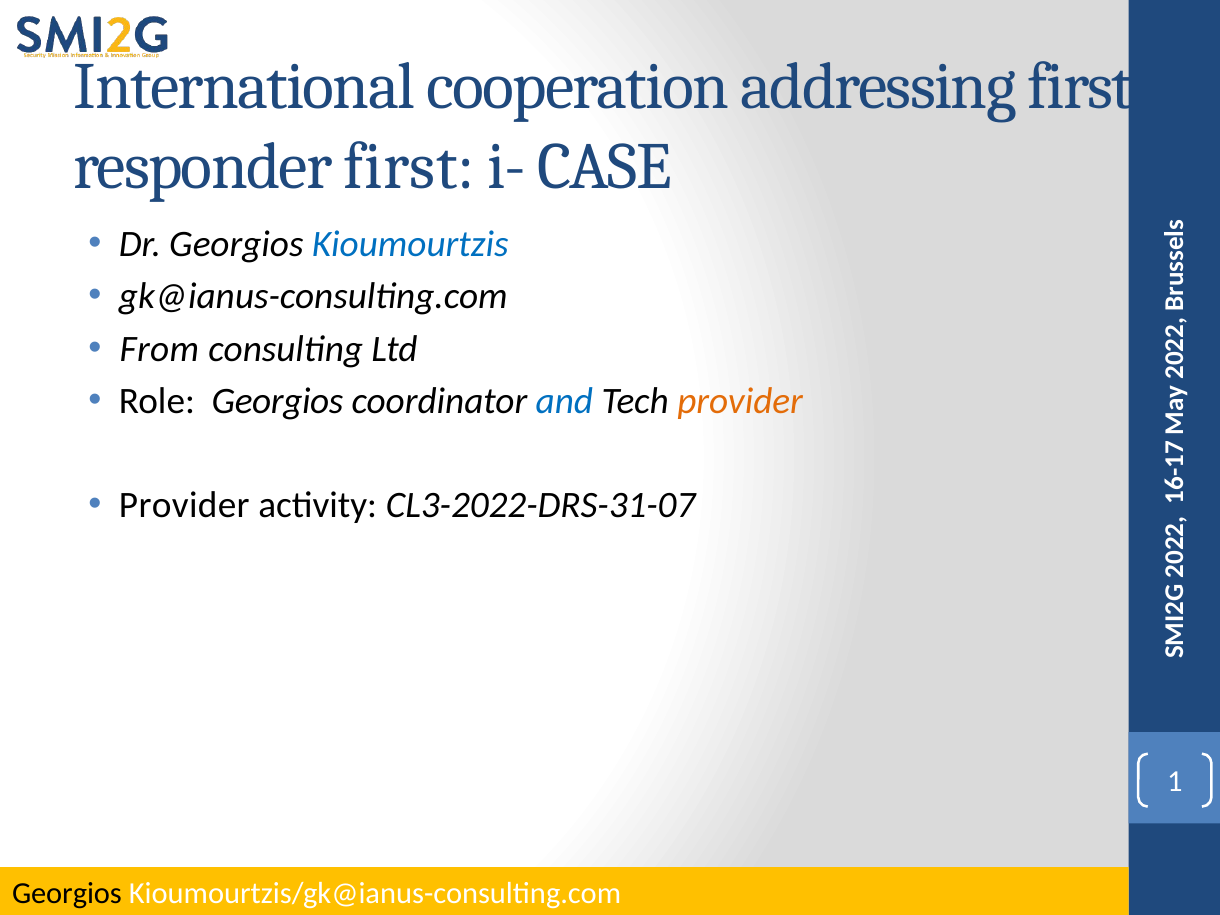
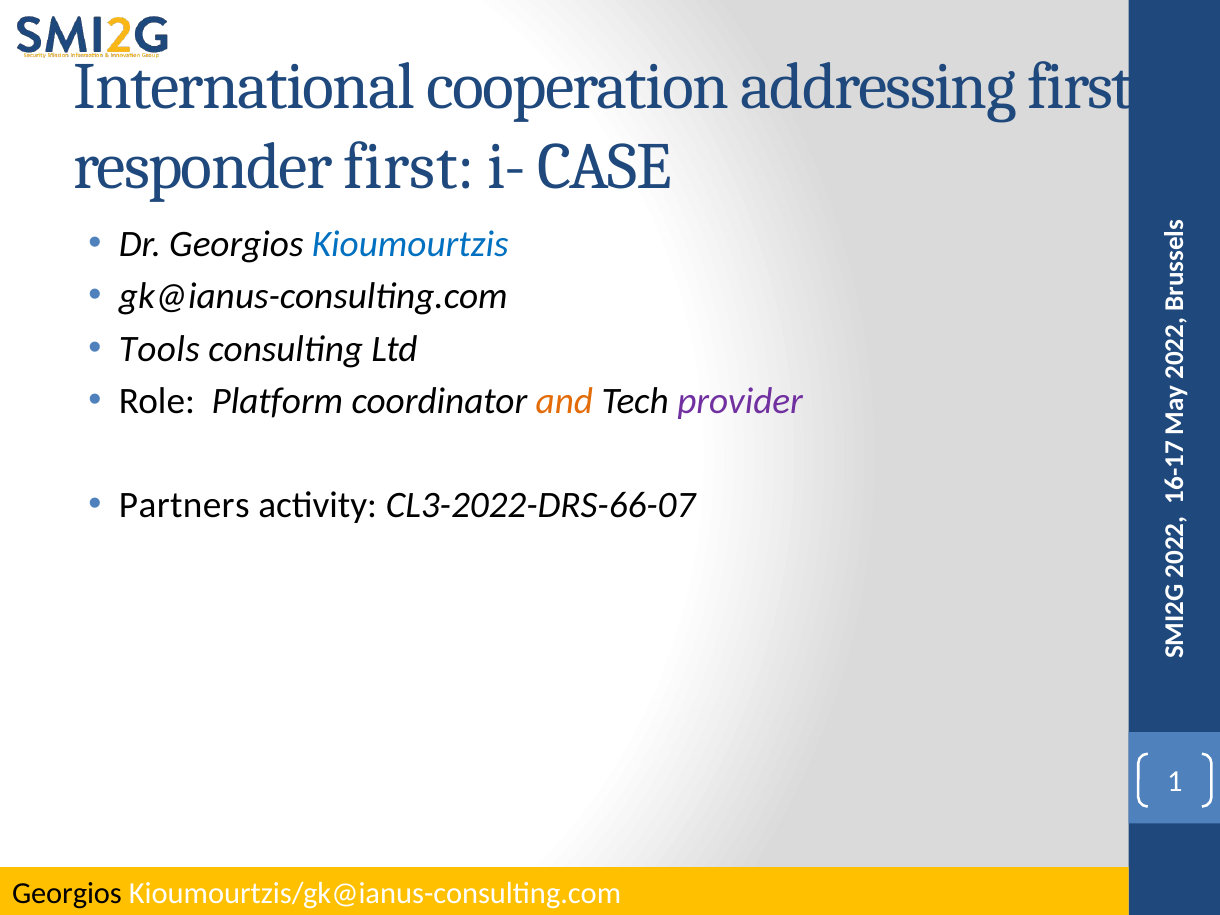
From: From -> Tools (159, 349)
Role Georgios: Georgios -> Platform (277, 401)
and colour: blue -> orange (564, 401)
provider colour: orange -> purple (740, 401)
Provider: Provider -> Partners (184, 505)
CL3-2022-DRS-31-07: CL3-2022-DRS-31-07 -> CL3-2022-DRS-66-07 (541, 505)
